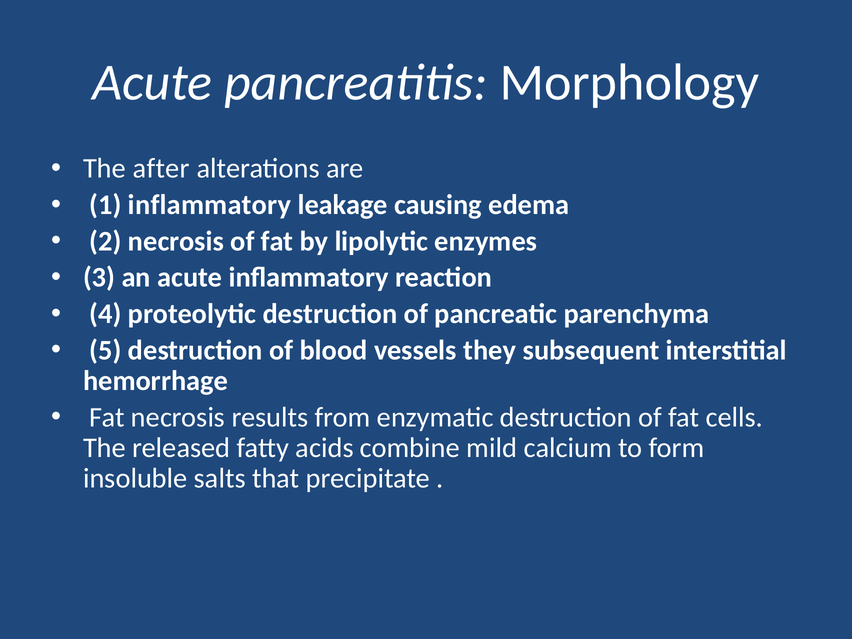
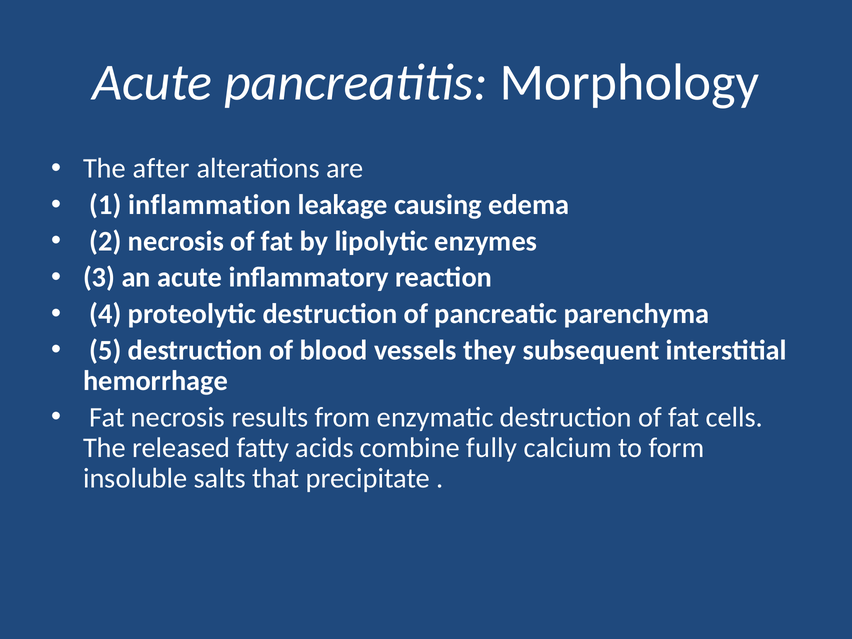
1 inflammatory: inflammatory -> inflammation (209, 205)
mild: mild -> fully (492, 448)
